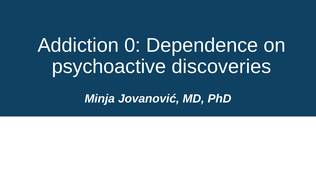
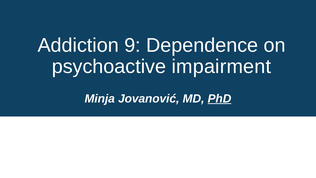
0: 0 -> 9 (132, 45)
discoveries: discoveries -> impairment (221, 67)
PhD underline: none -> present (220, 98)
